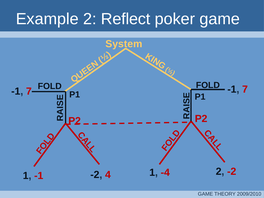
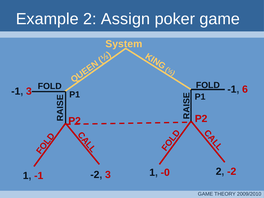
Reflect: Reflect -> Assign (126, 19)
7: 7 -> 3 (29, 91)
7: 7 -> 6 (245, 89)
-2 4: 4 -> 3 (108, 175)
-4: -4 -> -0 (165, 173)
